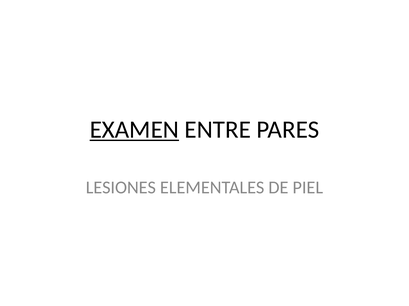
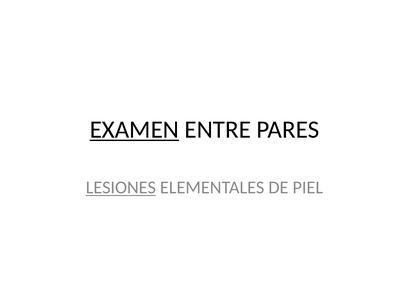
LESIONES underline: none -> present (121, 188)
